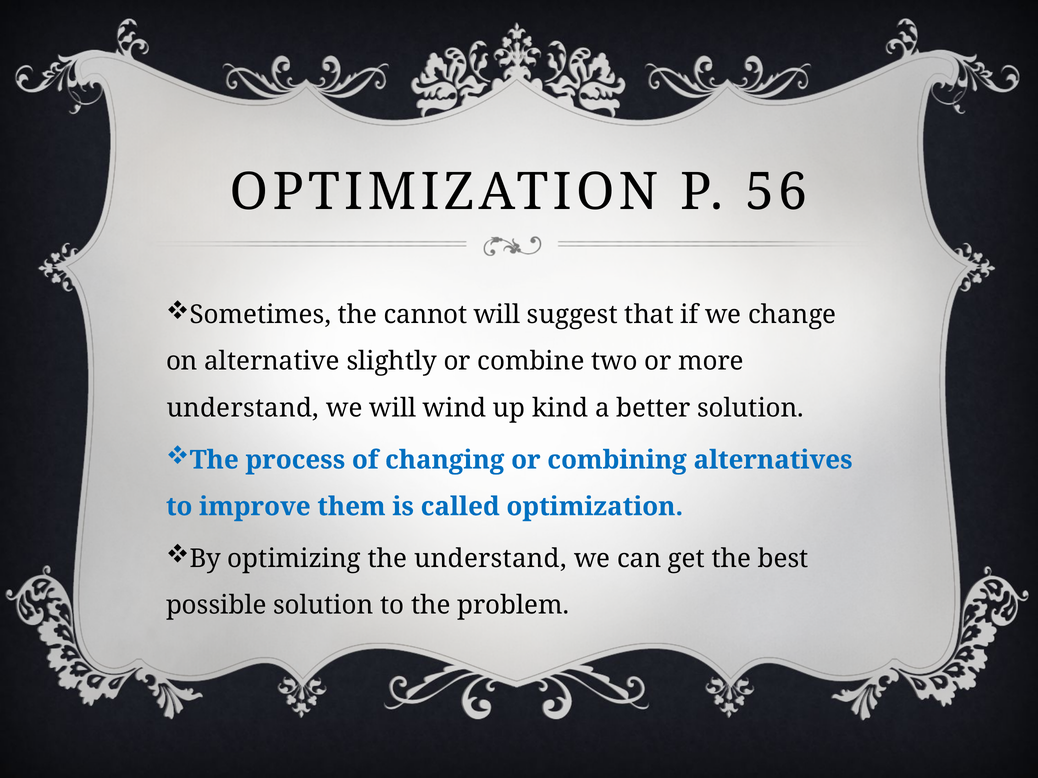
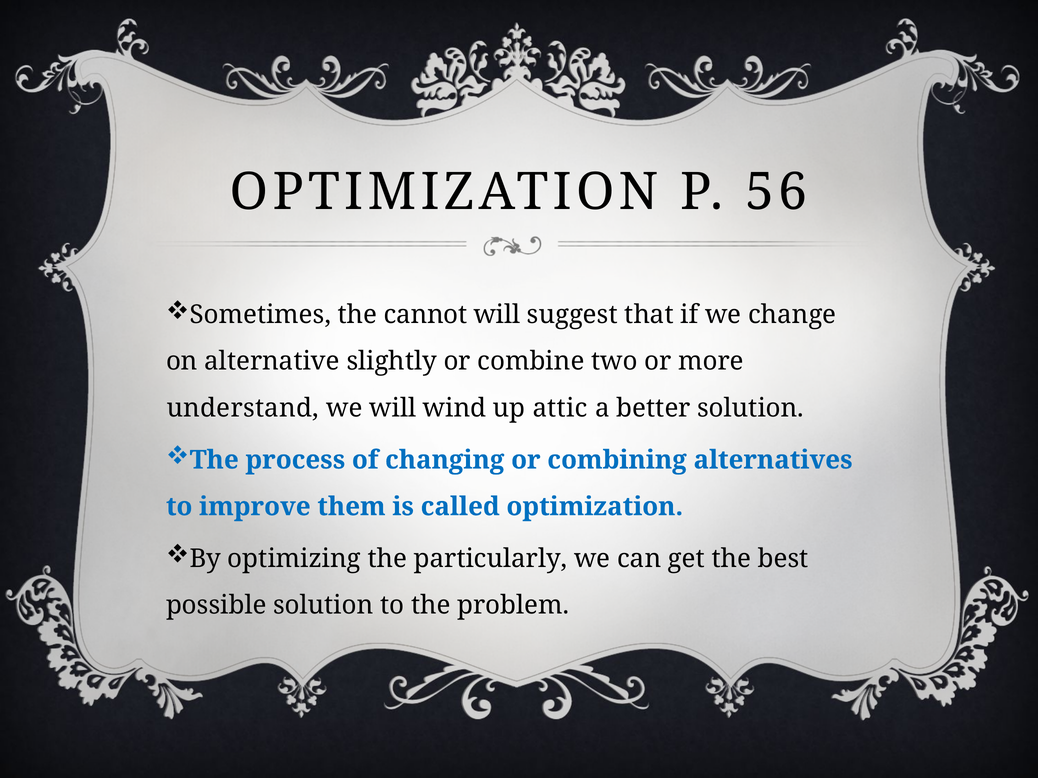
kind: kind -> attic (560, 408)
the understand: understand -> particularly (491, 559)
